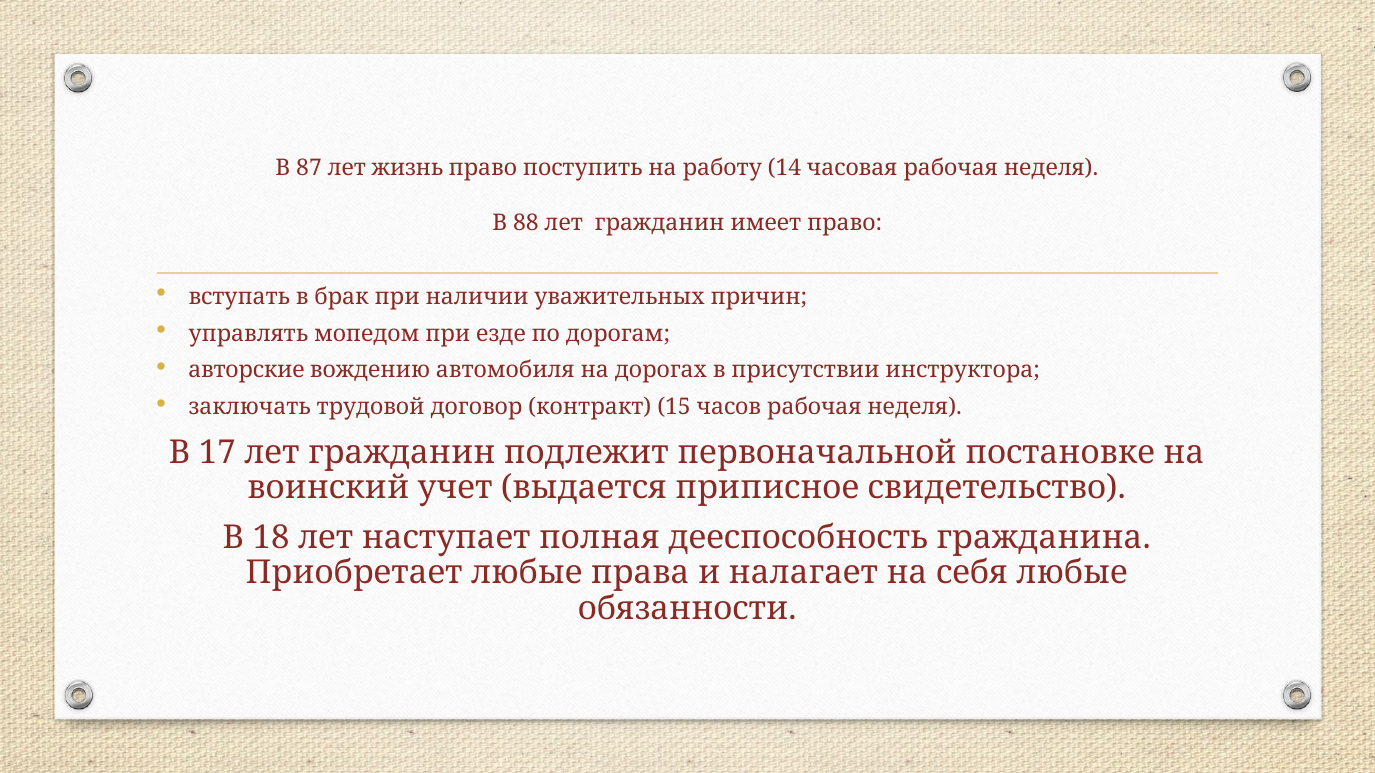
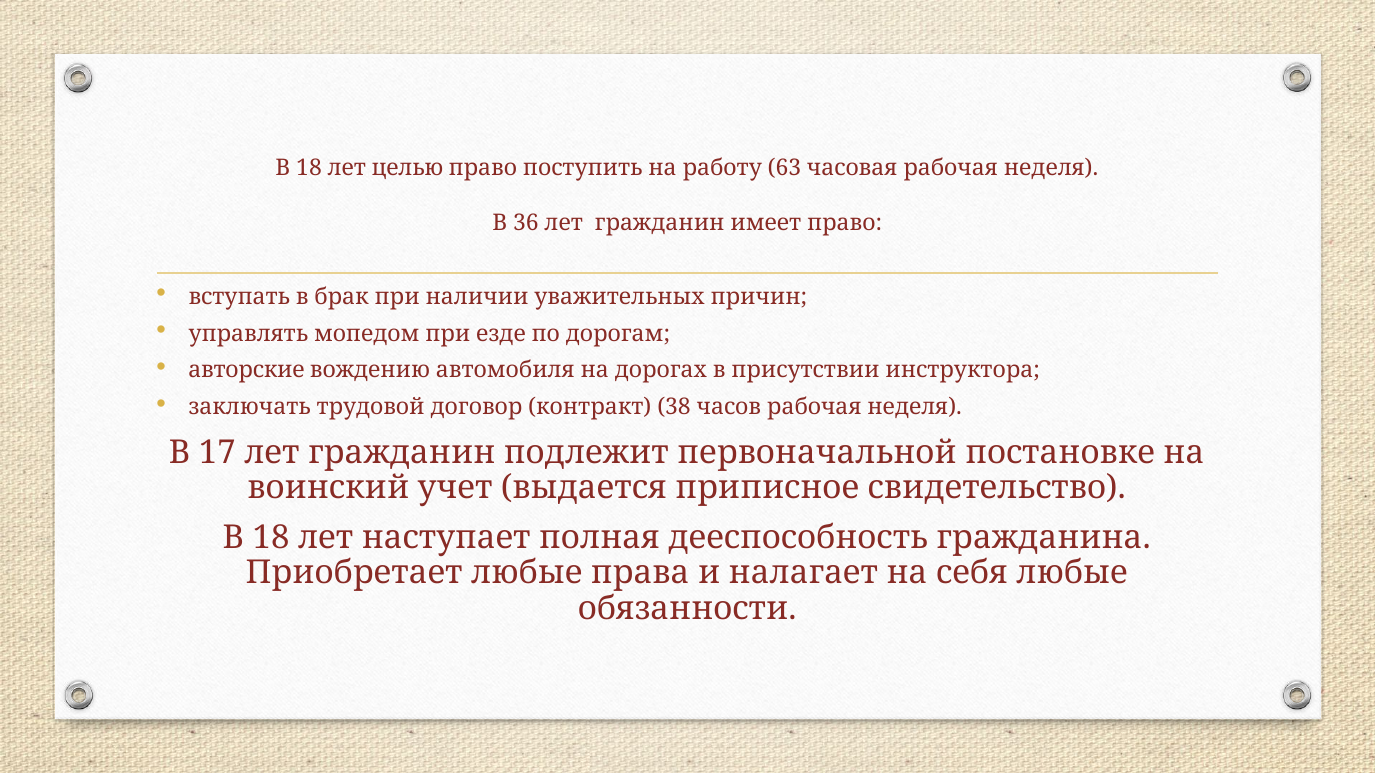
87: 87 -> 18 (309, 168)
жизнь: жизнь -> целью (407, 168)
14: 14 -> 63 (784, 168)
88: 88 -> 36 (526, 223)
15: 15 -> 38 (674, 407)
